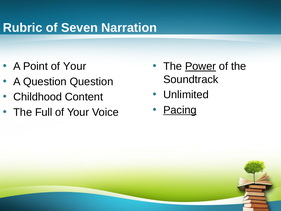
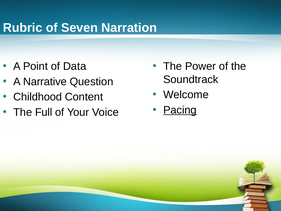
Point of Your: Your -> Data (75, 66)
Power underline: present -> none (200, 66)
A Question: Question -> Narrative (45, 82)
Unlimited: Unlimited -> Welcome (186, 95)
